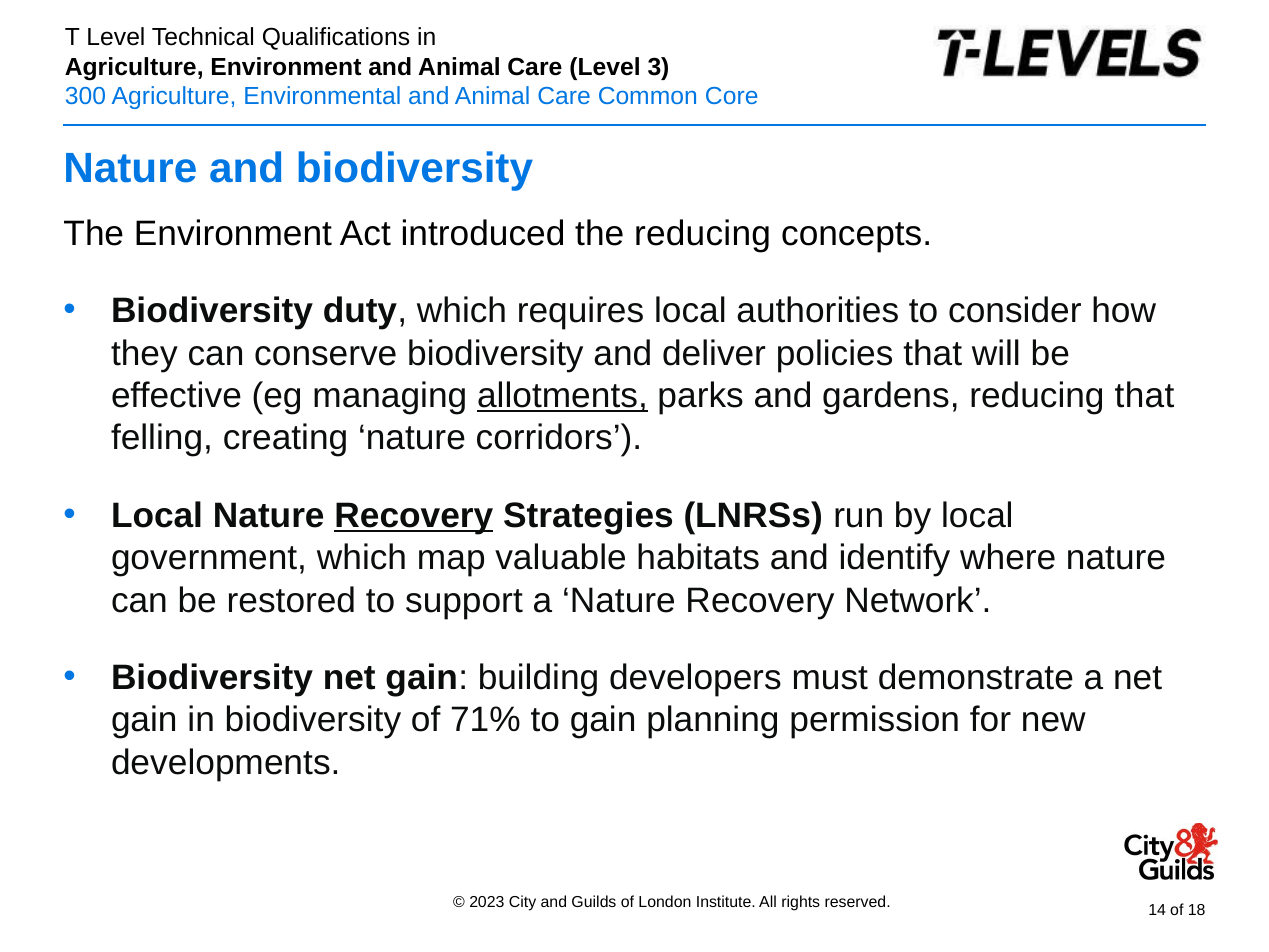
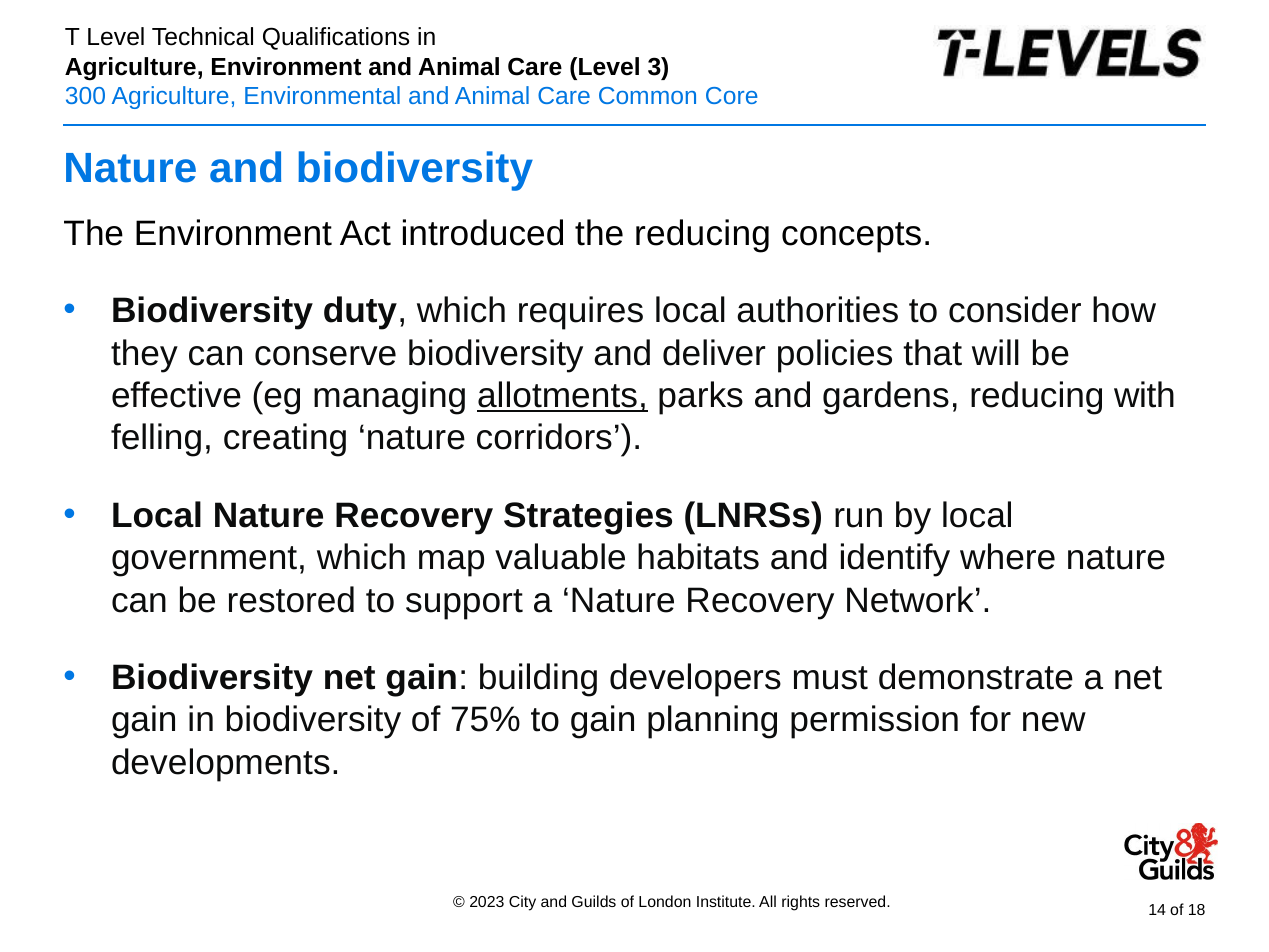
reducing that: that -> with (1145, 396)
Recovery underline: present -> none (414, 516)
71%: 71% -> 75% (485, 720)
